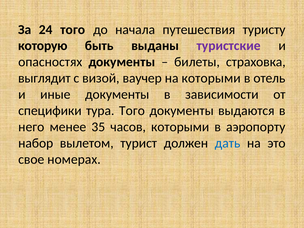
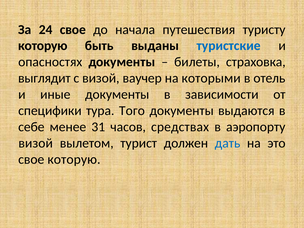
24 того: того -> свое (73, 30)
туристские colour: purple -> blue (229, 46)
него: него -> себе (31, 127)
35: 35 -> 31 (98, 127)
часов которыми: которыми -> средствах (180, 127)
набор: набор -> визой (36, 143)
свое номерах: номерах -> которую (74, 159)
